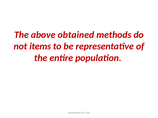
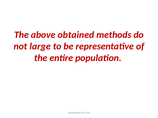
items: items -> large (40, 46)
